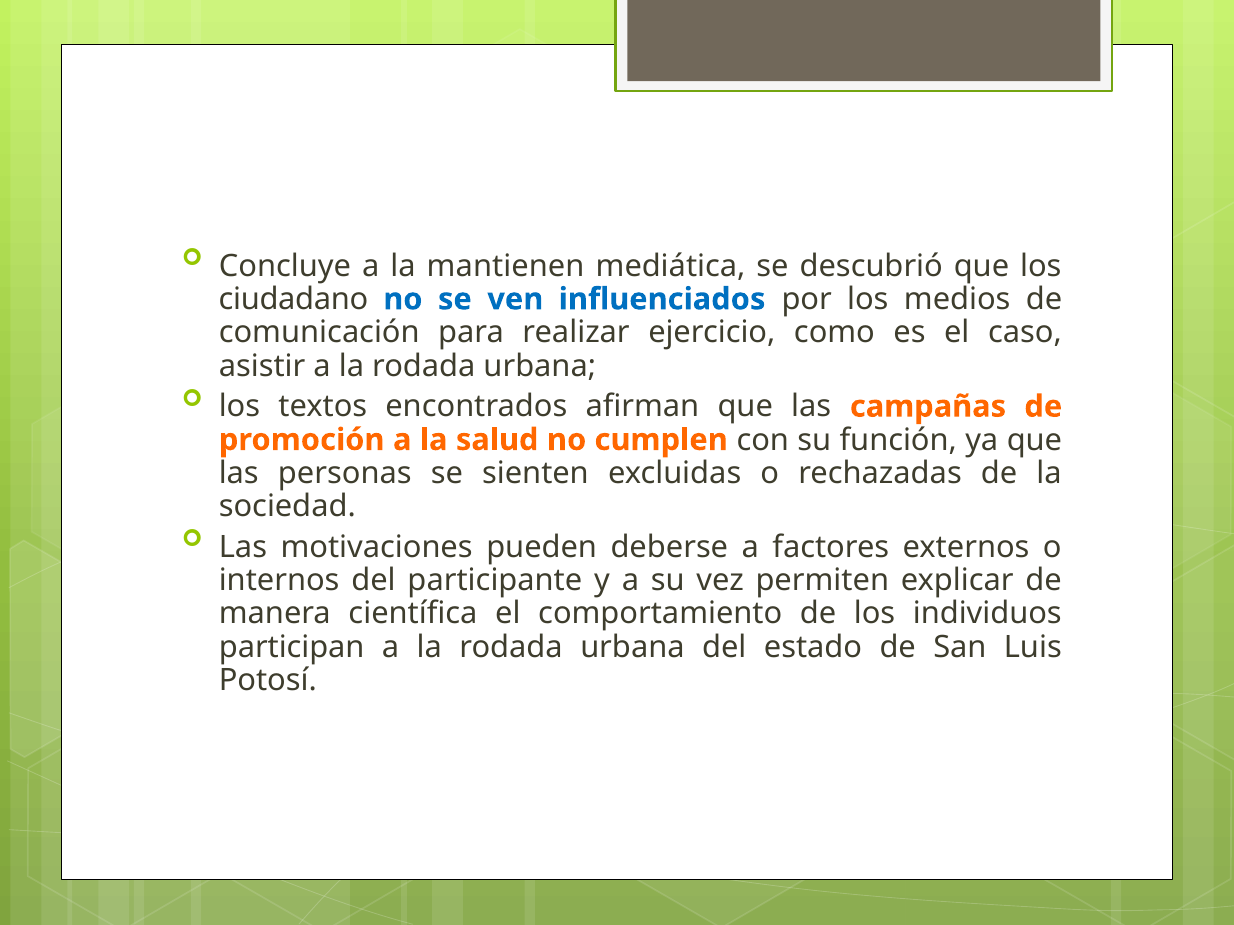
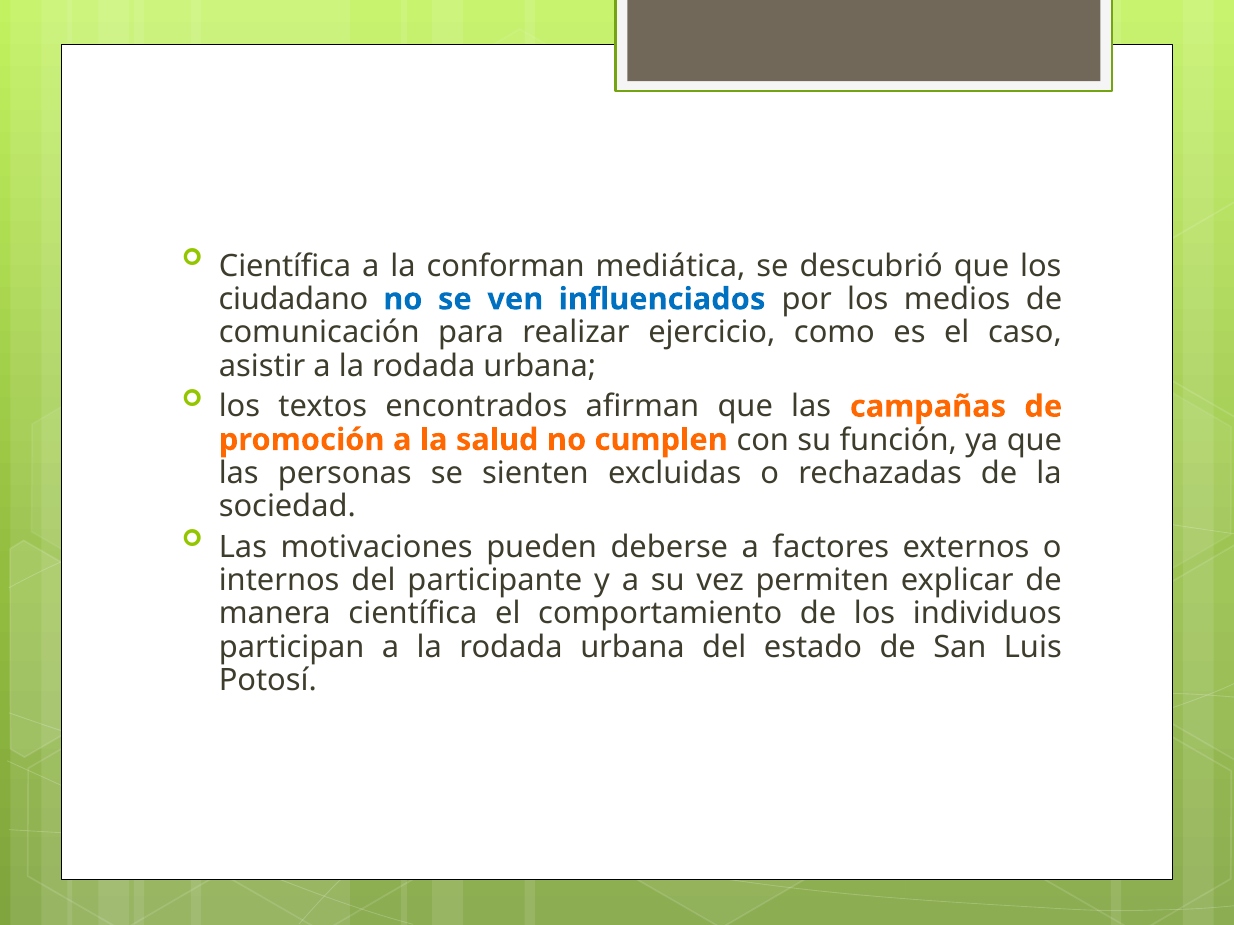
Concluye: Concluye -> Científica (285, 266)
mantienen: mantienen -> conforman (506, 266)
